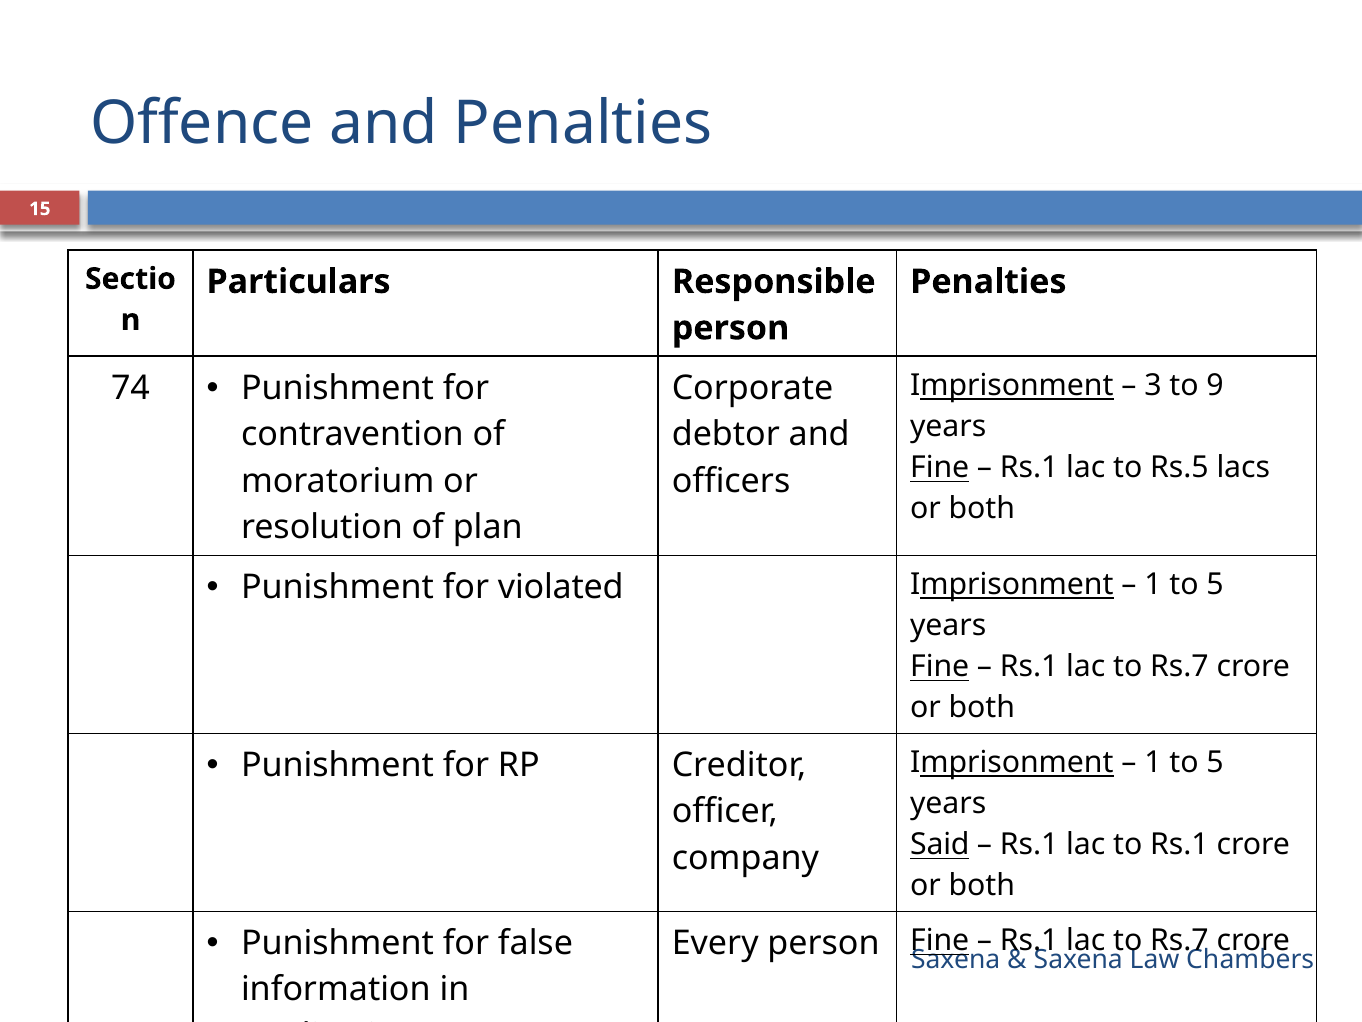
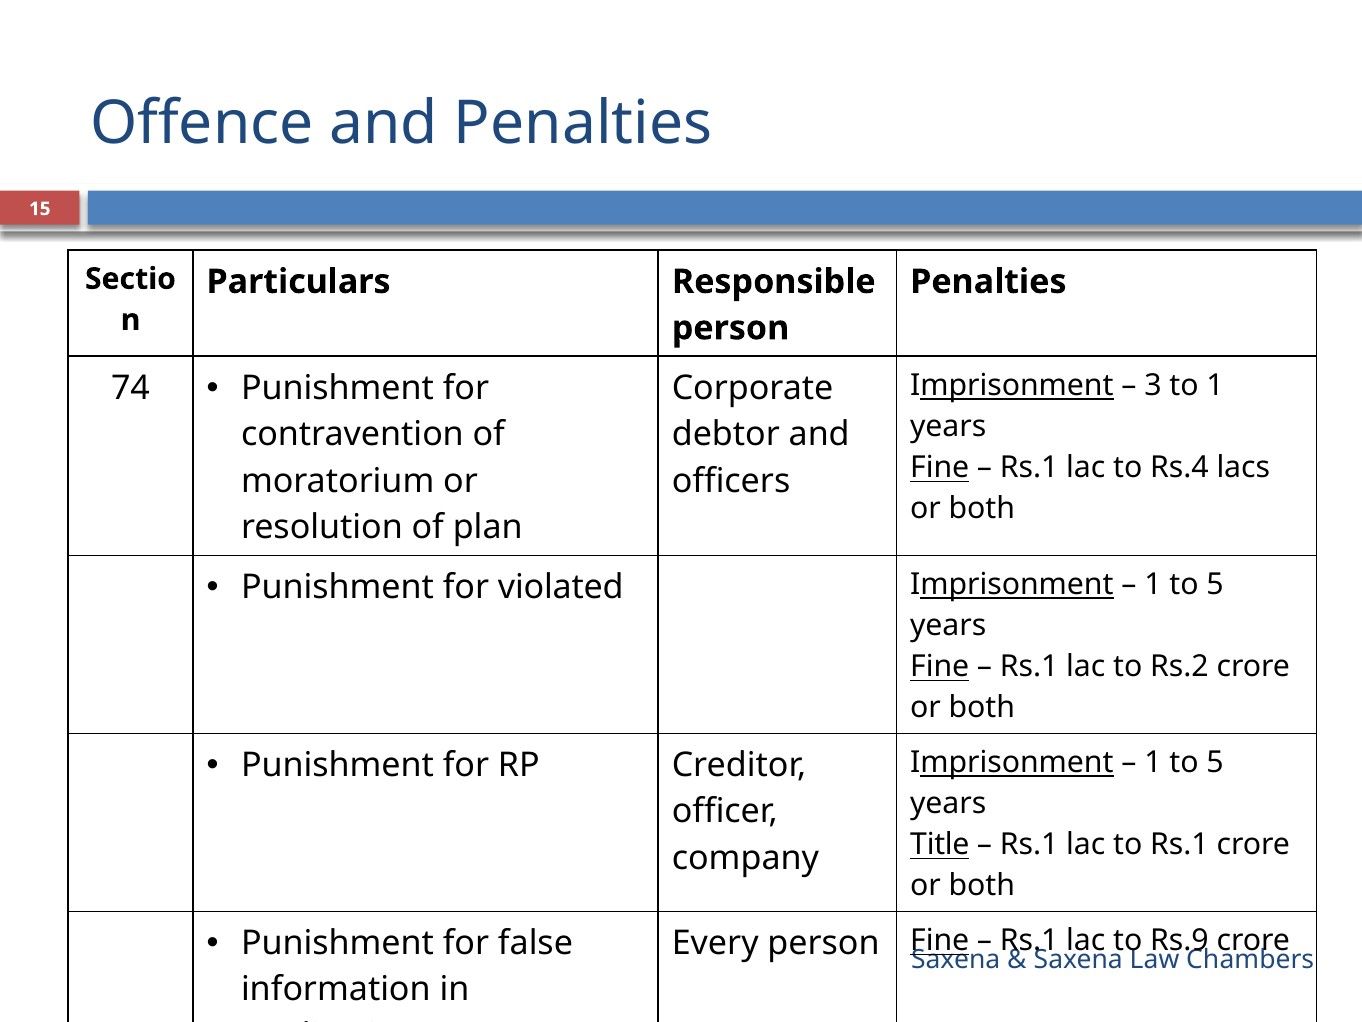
to 9: 9 -> 1 (1215, 385)
Rs.5: Rs.5 -> Rs.4 (1179, 467)
Rs.7: Rs.7 -> Rs.2 (1179, 666)
Said: Said -> Title (940, 844)
Rs.7: Rs.7 -> Rs.9 (1179, 940)
